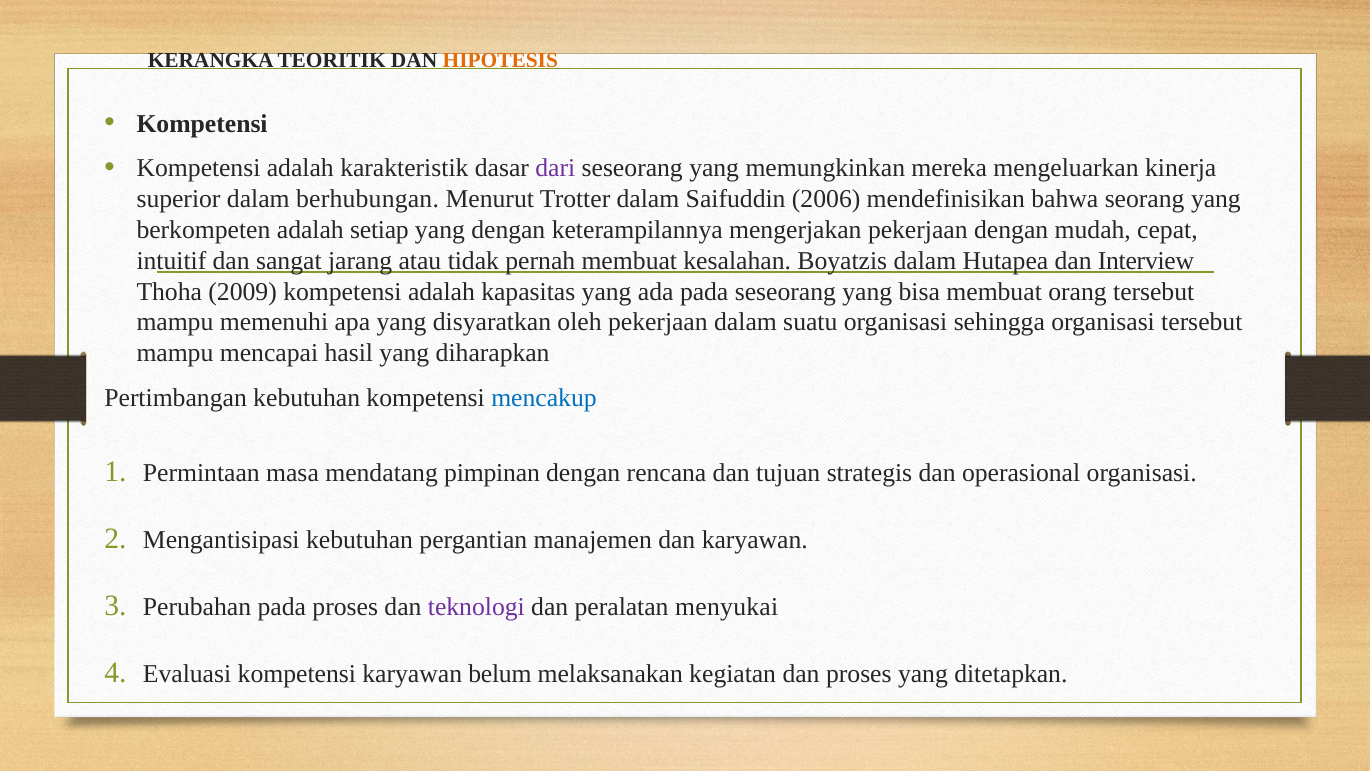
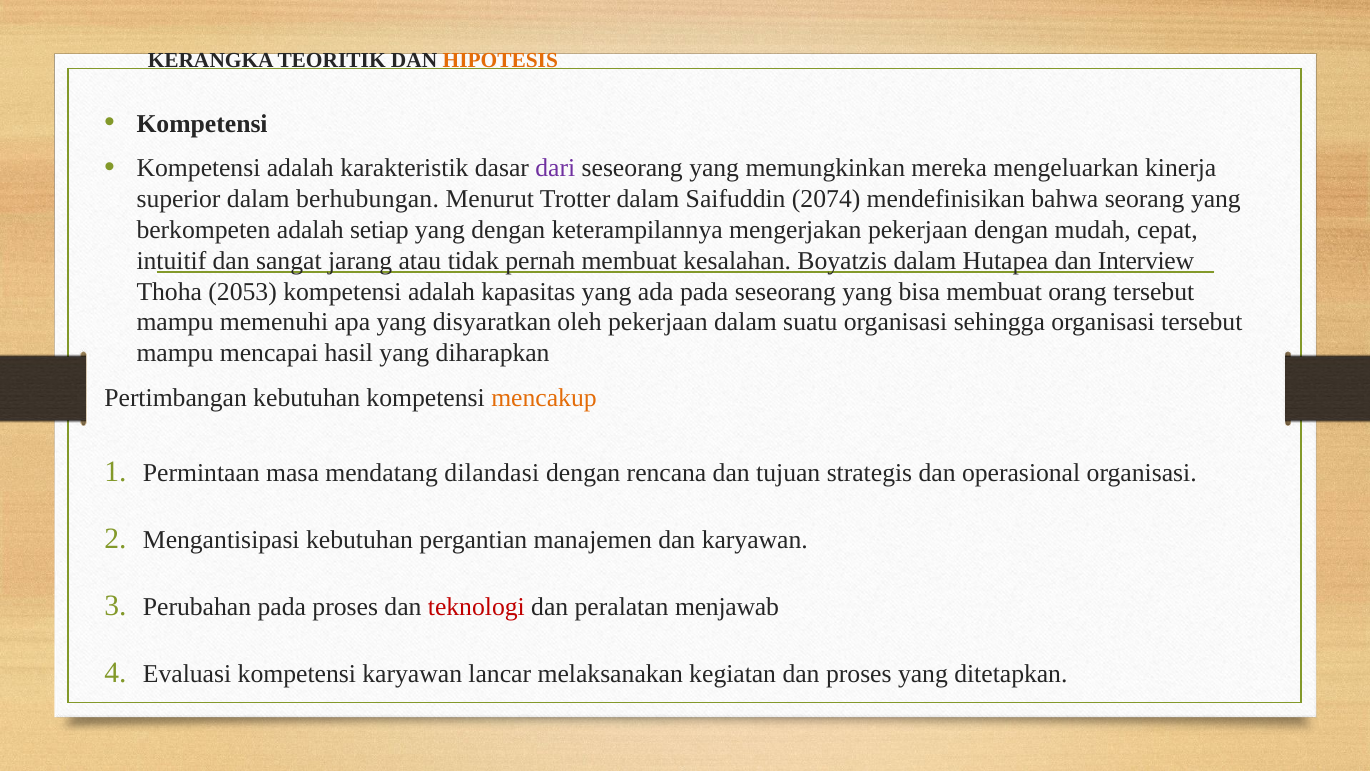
2006: 2006 -> 2074 (826, 199)
2009: 2009 -> 2053 (243, 291)
mencakup colour: blue -> orange (544, 398)
pimpinan: pimpinan -> dilandasi (492, 473)
teknologi colour: purple -> red (476, 607)
menyukai: menyukai -> menjawab (727, 607)
belum: belum -> lancar (500, 673)
